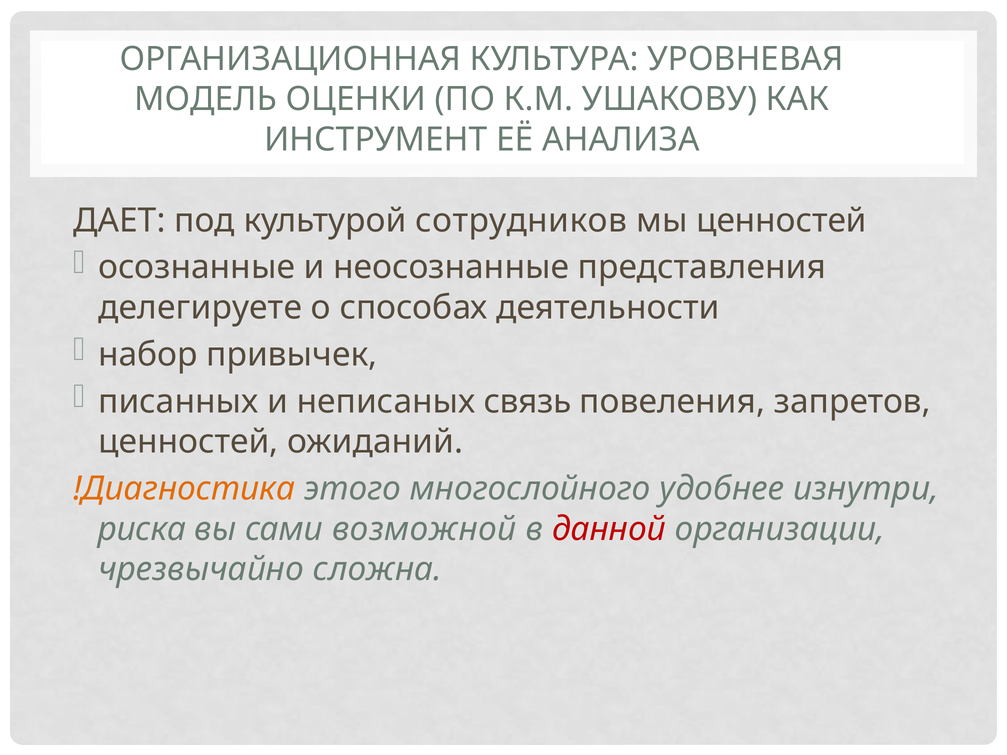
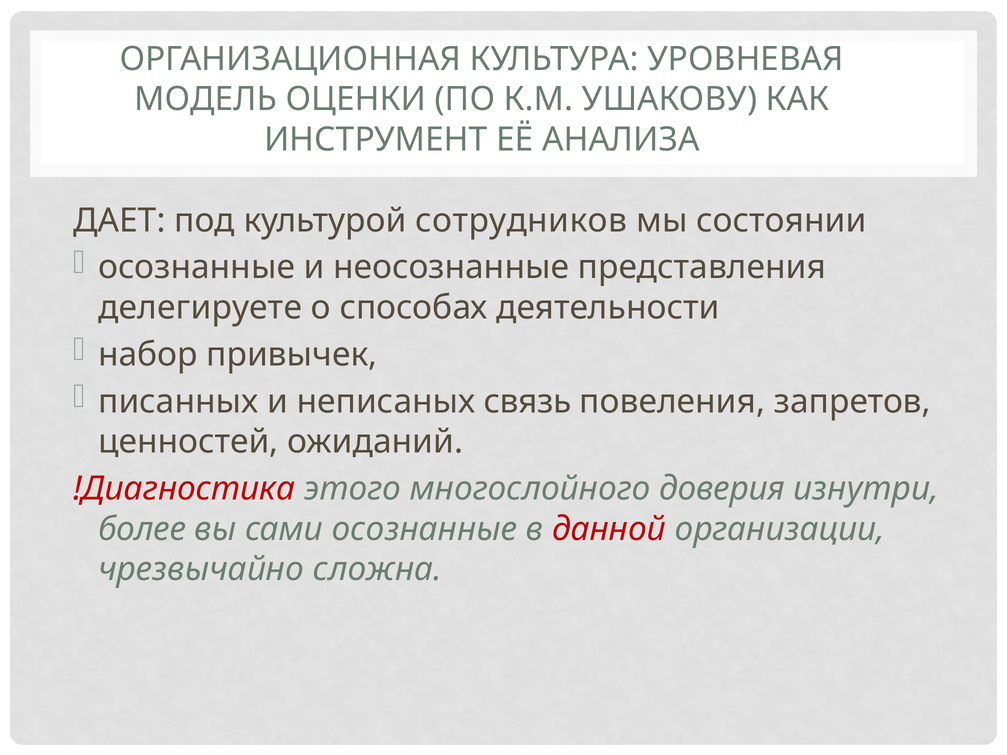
мы ценностей: ценностей -> состоянии (781, 221)
!Диагностика colour: orange -> red (184, 489)
удобнее: удобнее -> доверия (722, 489)
риска: риска -> более (142, 529)
сами возможной: возможной -> осознанные (424, 529)
